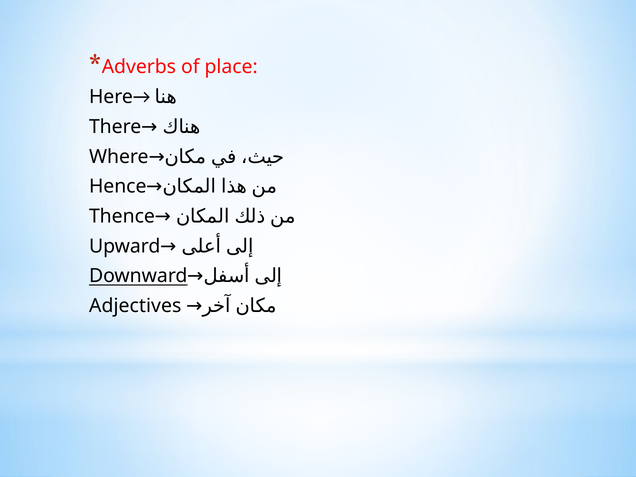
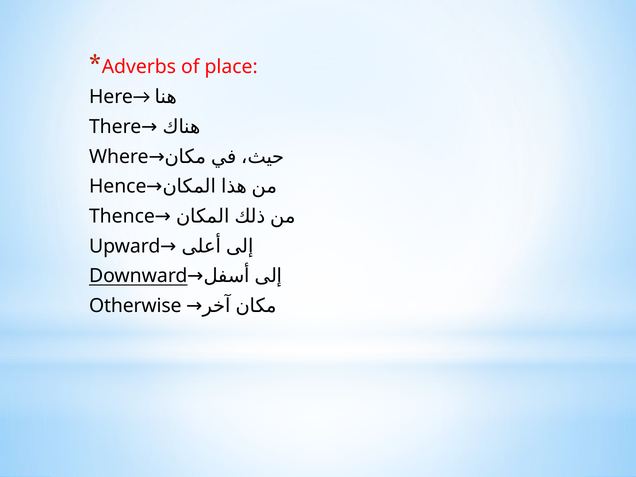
Adjectives: Adjectives -> Otherwise (135, 306)
